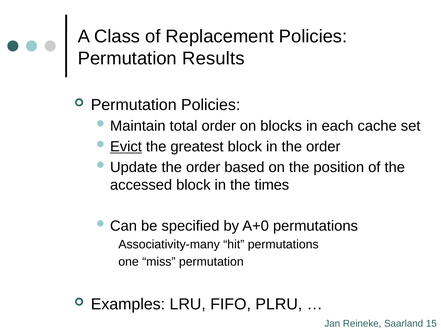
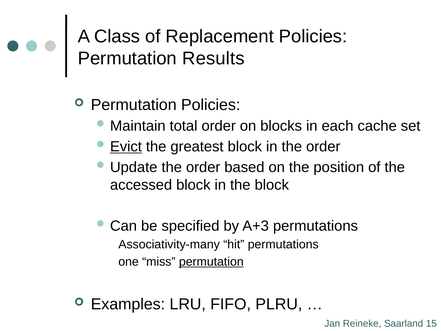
the times: times -> block (272, 185)
A+0: A+0 -> A+3 (256, 226)
permutation underline: none -> present (211, 262)
